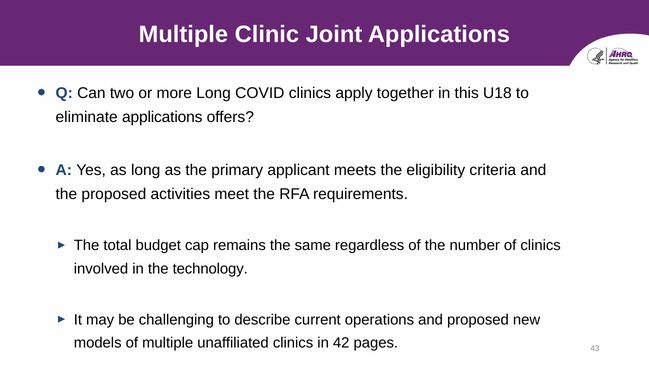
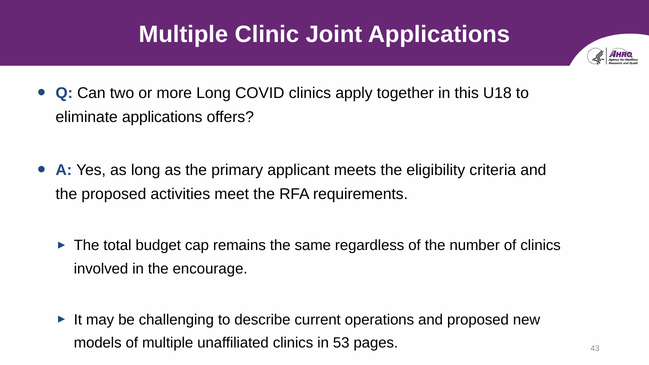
technology: technology -> encourage (210, 269)
42: 42 -> 53 (341, 343)
